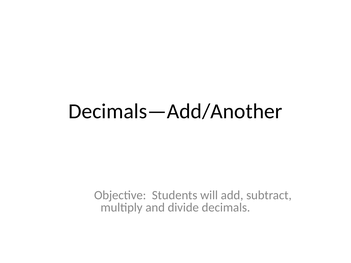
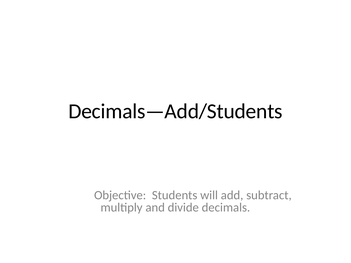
Decimals—Add/Another: Decimals—Add/Another -> Decimals—Add/Students (175, 111)
